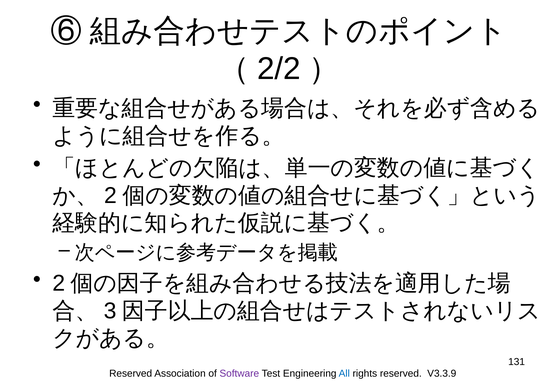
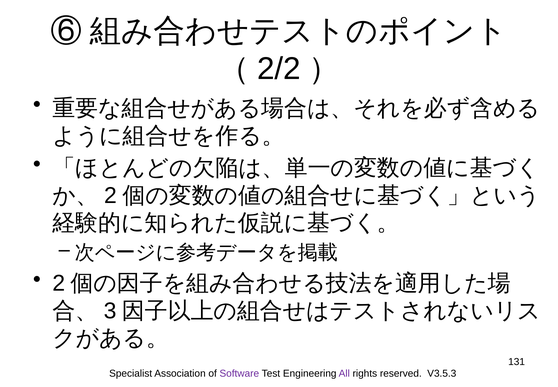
Reserved: Reserved -> Specialist (131, 373)
All colour: blue -> purple (344, 373)
V3.3.9: V3.3.9 -> V3.5.3 (442, 373)
